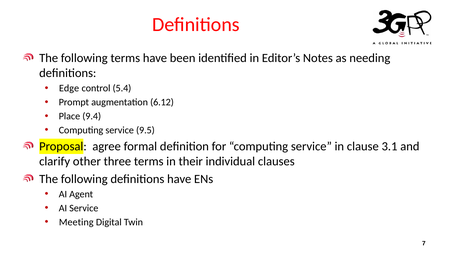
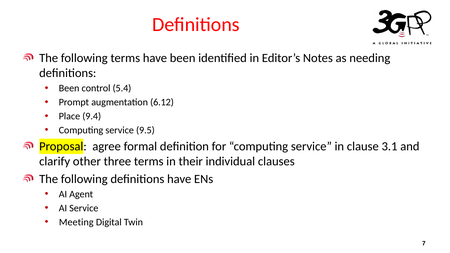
Edge: Edge -> Been (69, 88)
